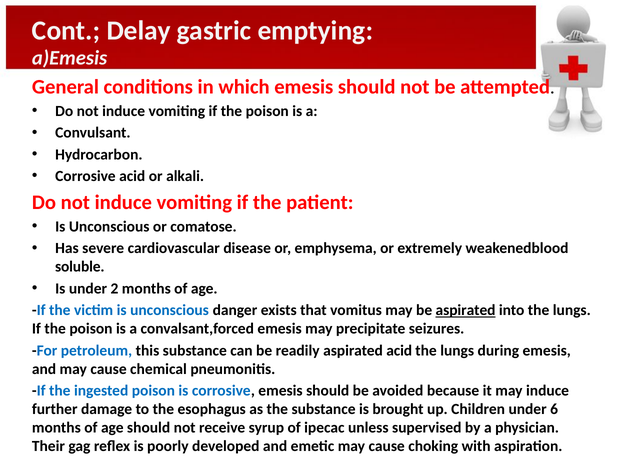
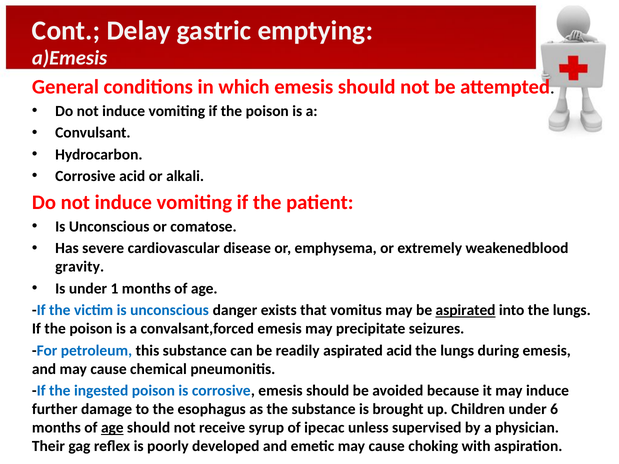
soluble: soluble -> gravity (80, 267)
2: 2 -> 1 (114, 289)
age underline: none -> present (112, 428)
